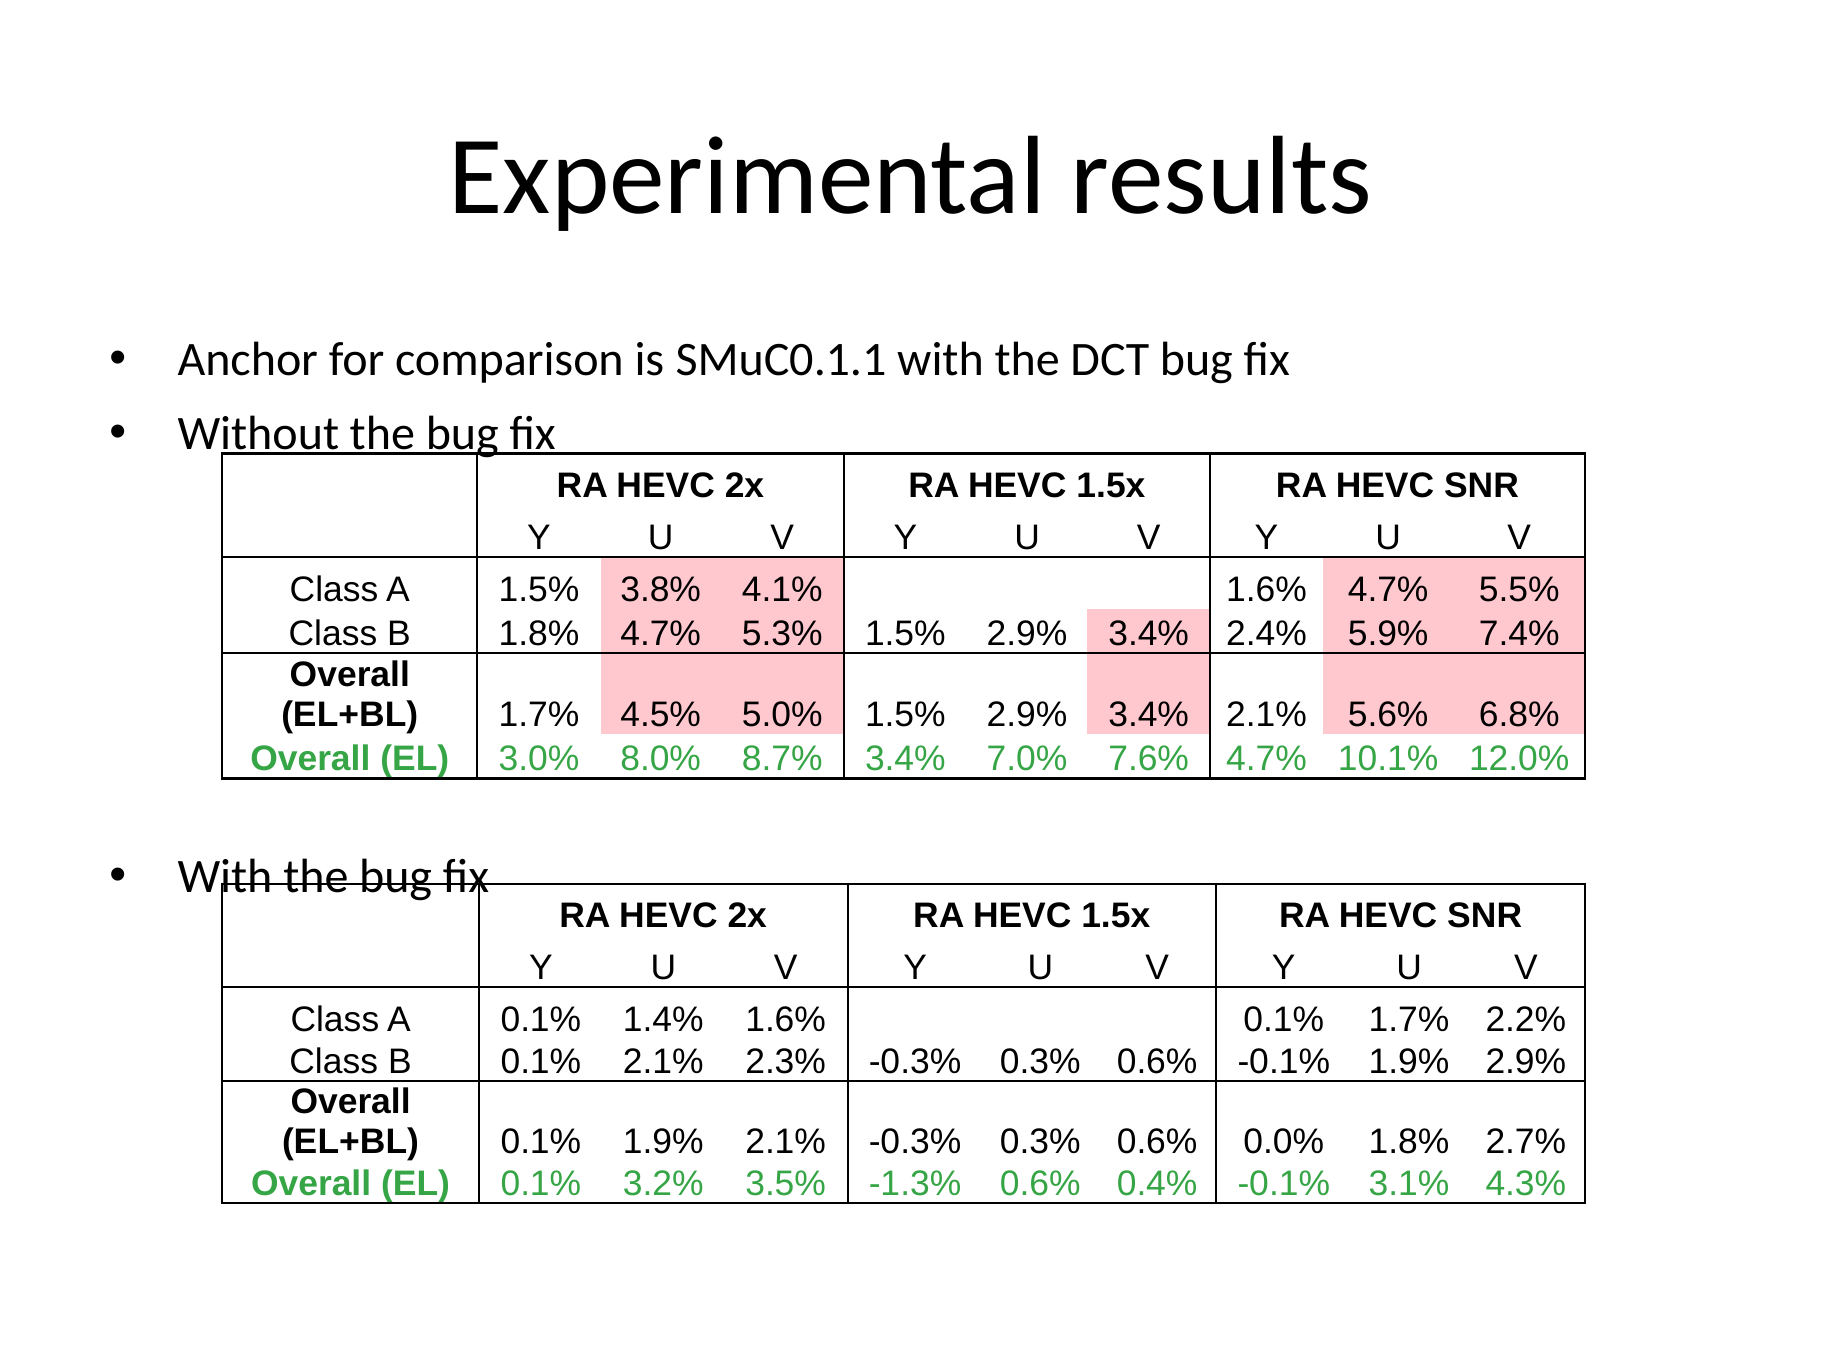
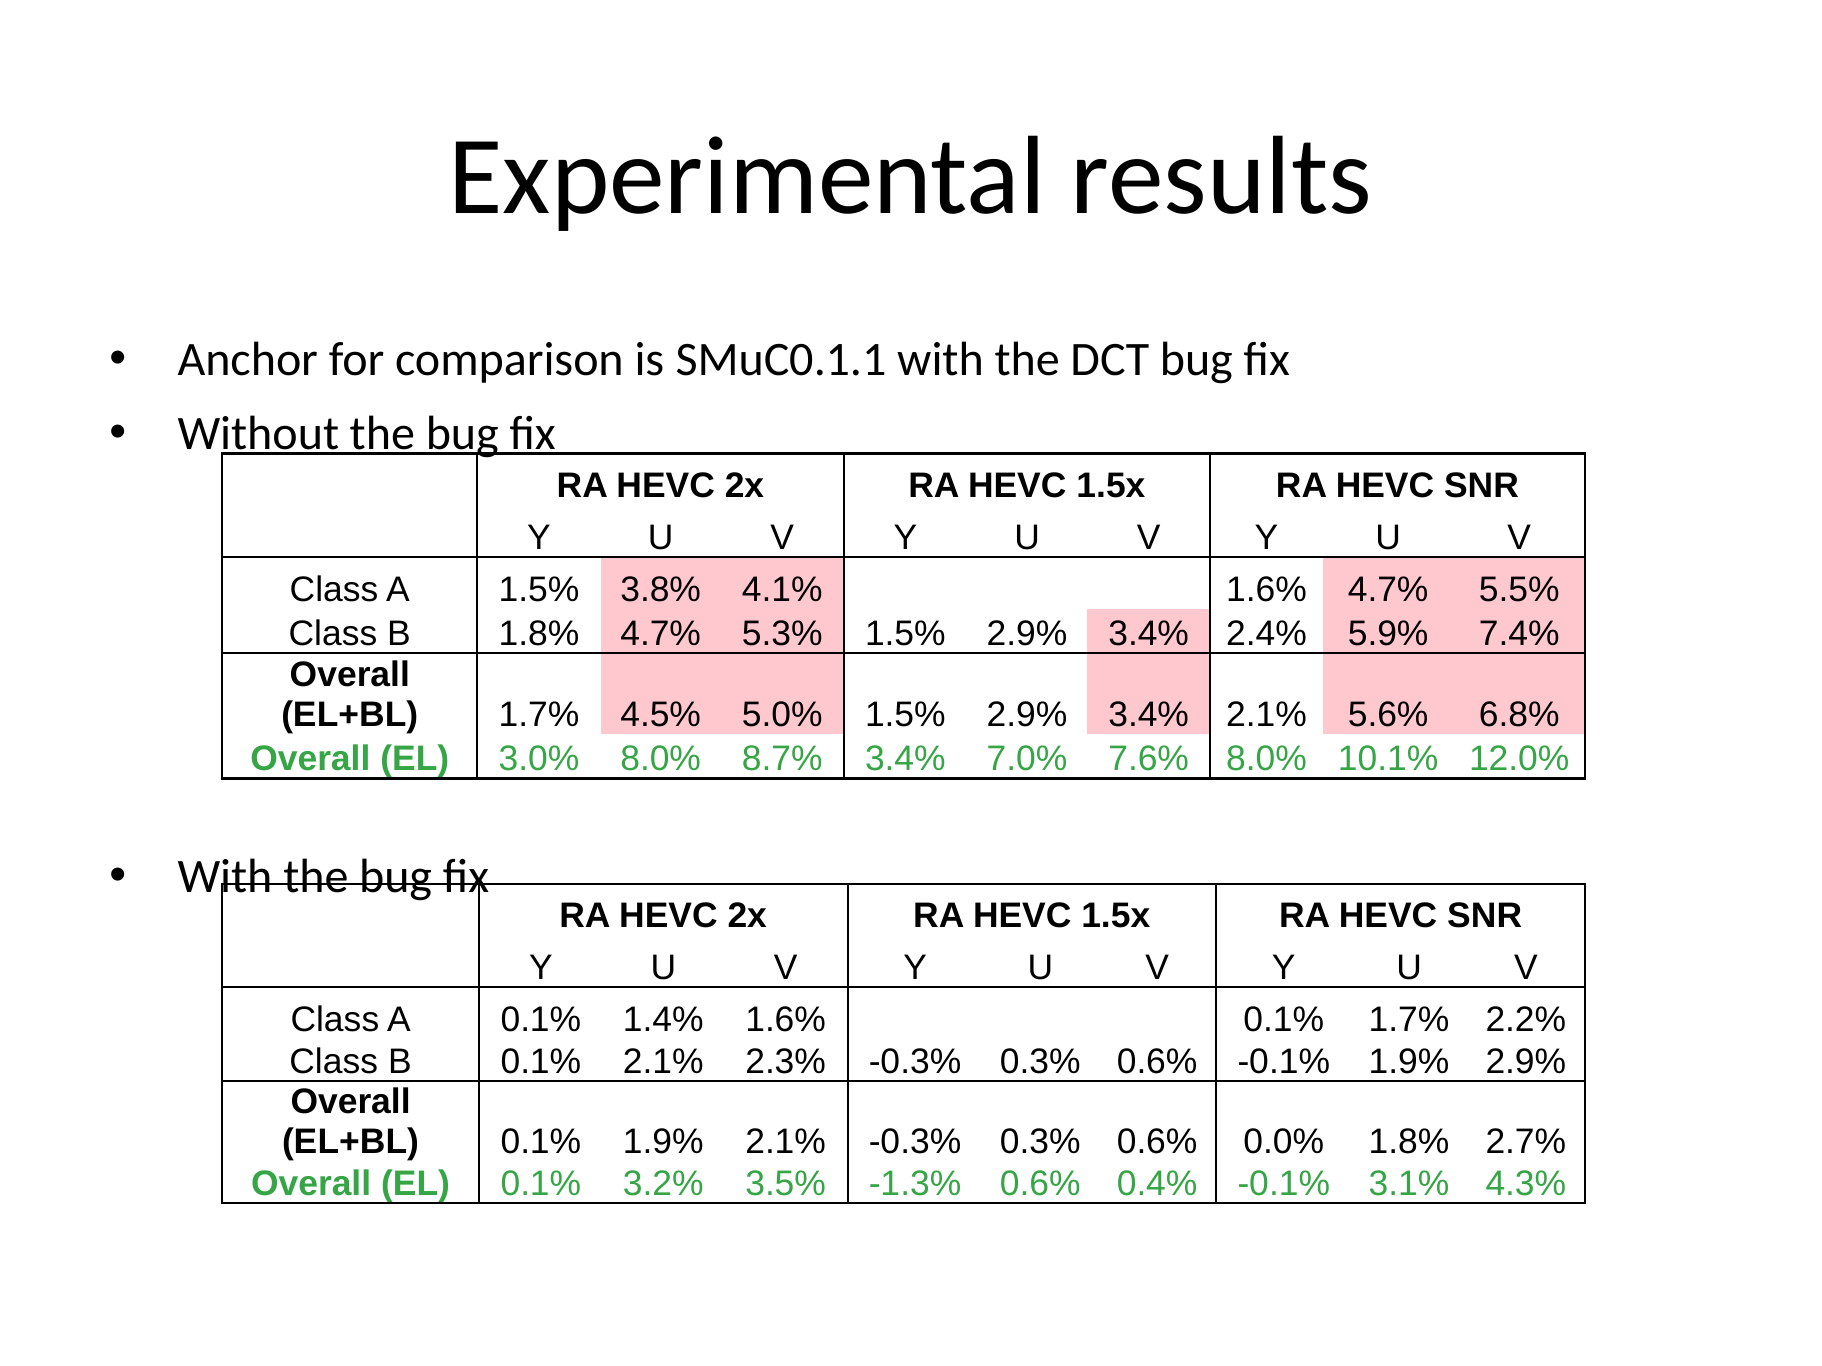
7.6% 4.7%: 4.7% -> 8.0% (1266, 759)
